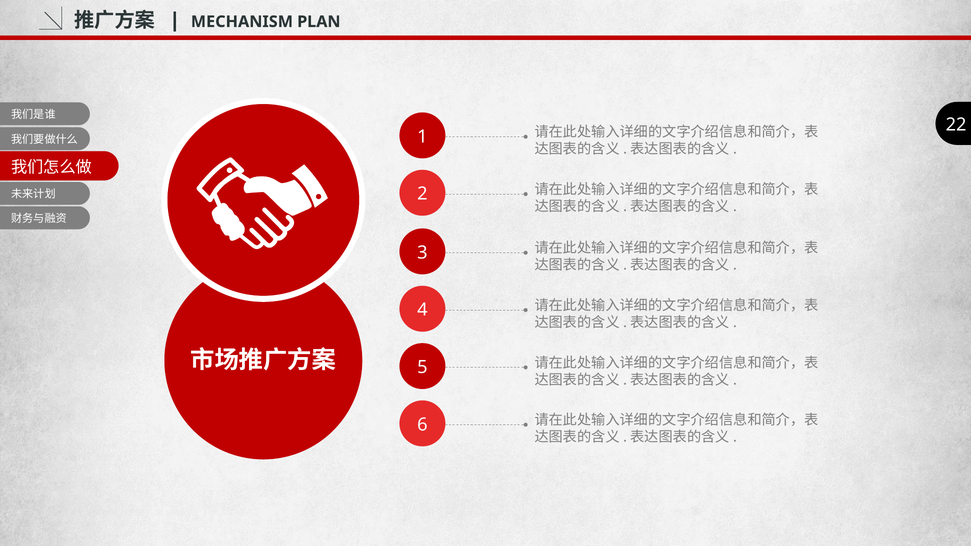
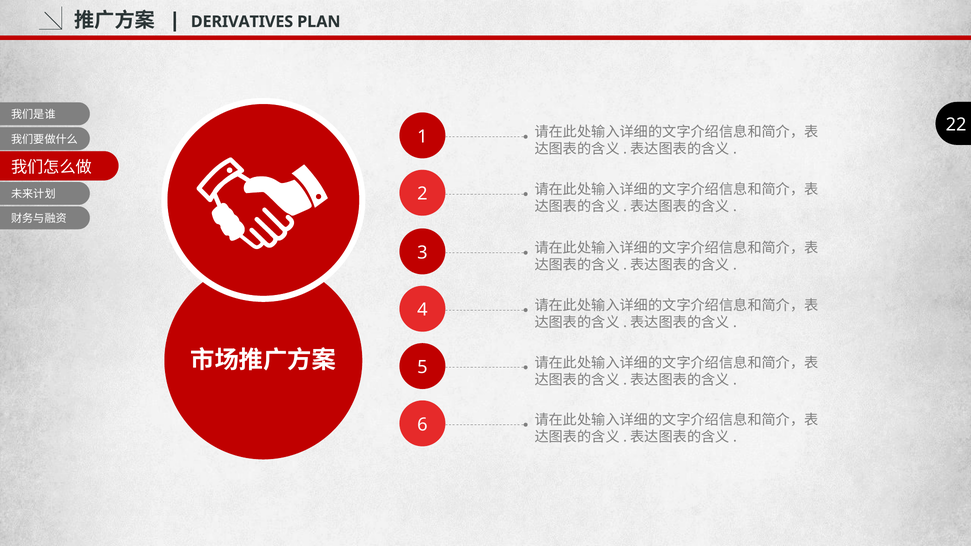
MECHANISM: MECHANISM -> DERIVATIVES (242, 22)
